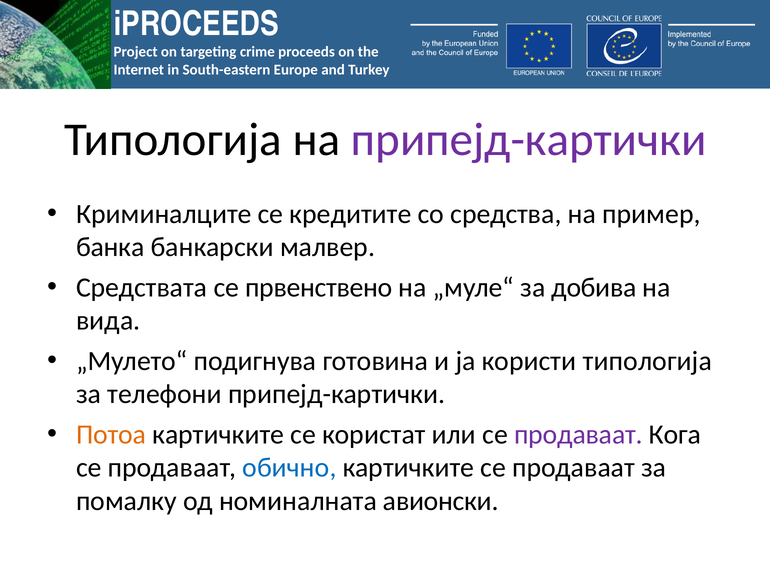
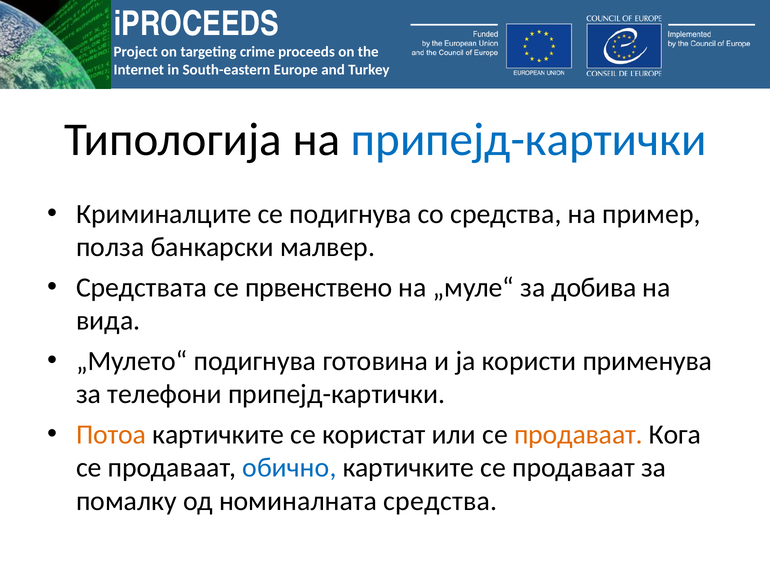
припејд-картички colour: purple -> blue (529, 140)
се кредитите: кредитите -> подигнува (351, 214)
банка: банка -> полза (110, 248)
користи типологија: типологија -> применува (647, 361)
продаваат colour: purple -> orange (578, 435)
номиналната авионски: авионски -> средства (440, 502)
